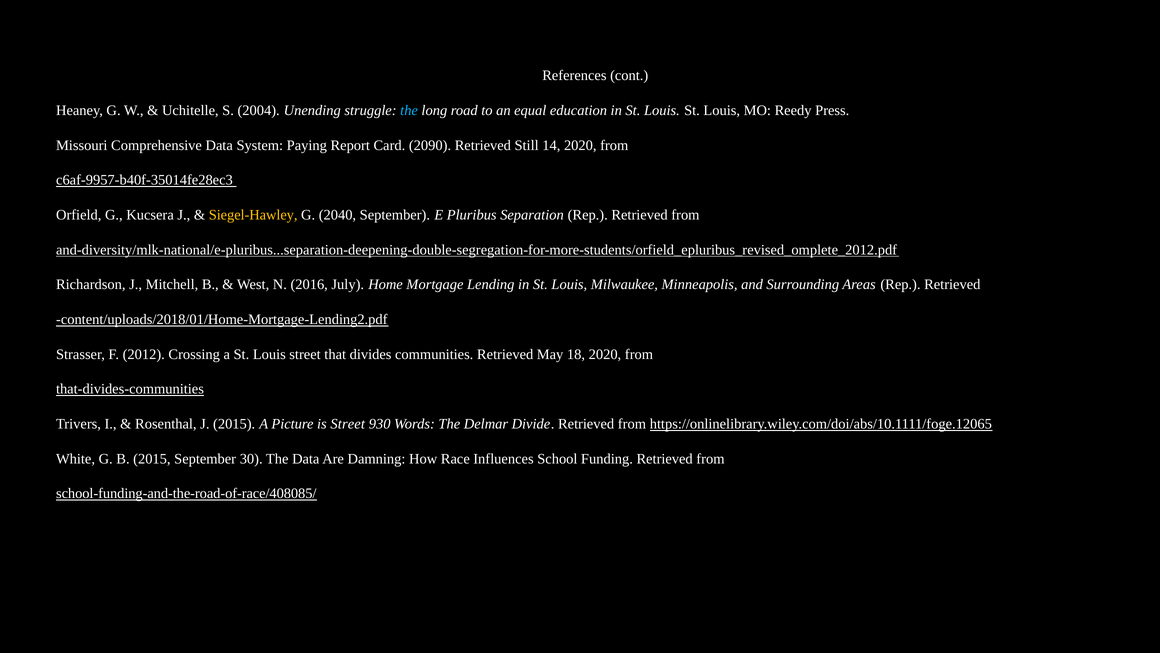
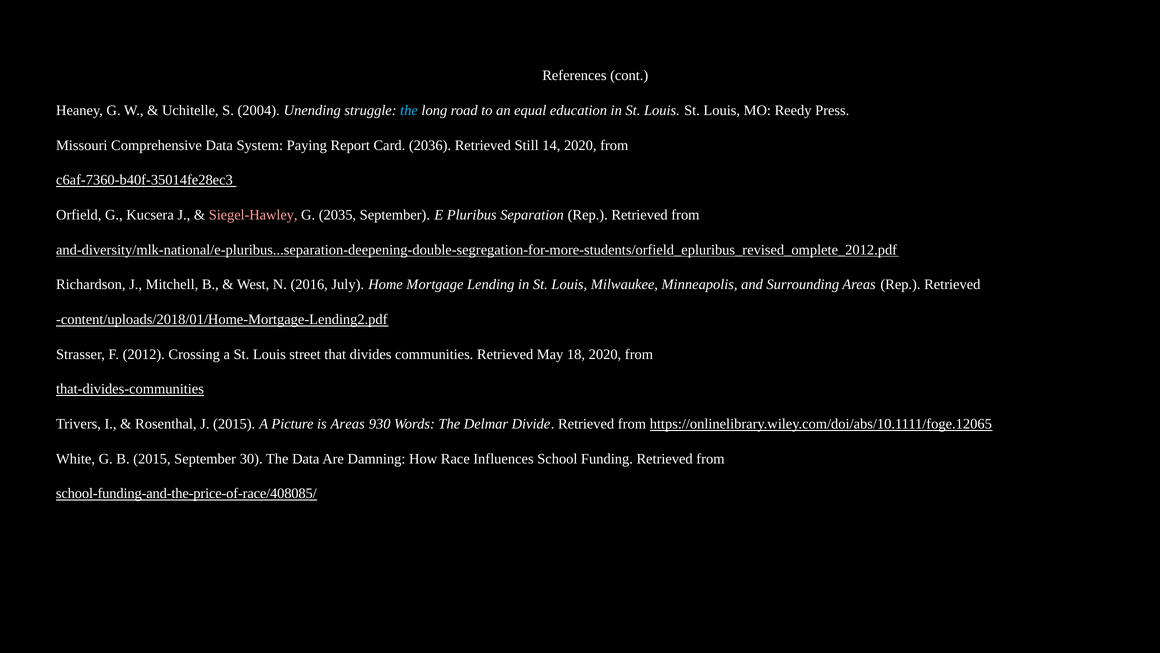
2090: 2090 -> 2036 (430, 145)
c6af-9957-b40f-35014fe28ec3: c6af-9957-b40f-35014fe28ec3 -> c6af-7360-b40f-35014fe28ec3 (144, 180)
Siegel-Hawley colour: yellow -> pink (253, 215)
2040: 2040 -> 2035 (337, 215)
is Street: Street -> Areas (348, 424)
school-funding-and-the-road-of-race/408085/: school-funding-and-the-road-of-race/408085/ -> school-funding-and-the-price-of-race/408085/ (186, 493)
